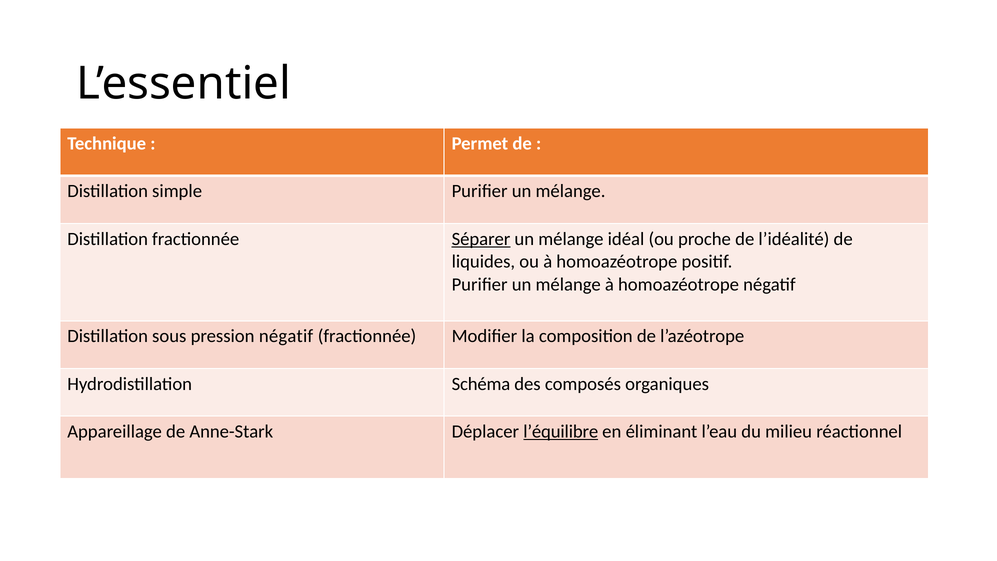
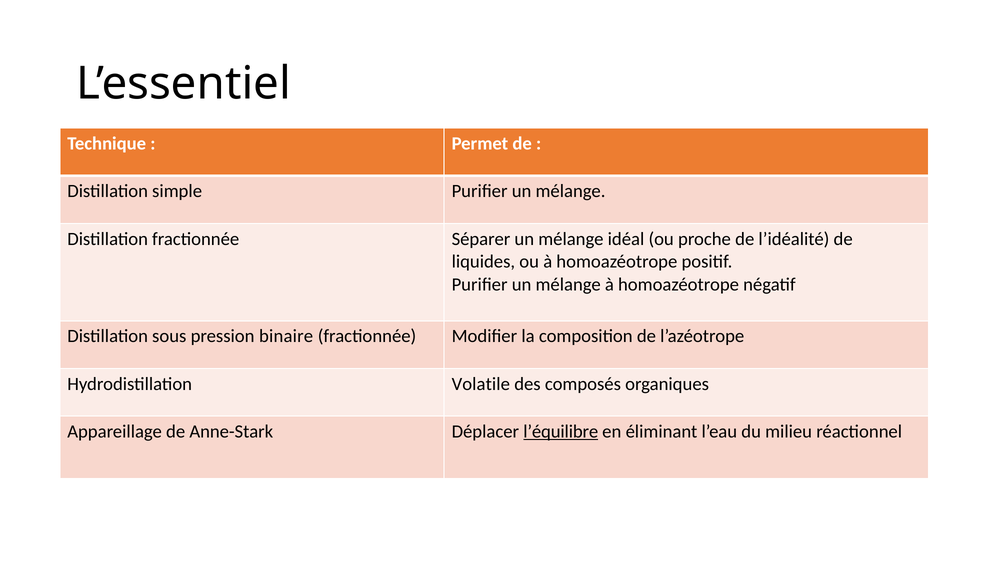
Séparer underline: present -> none (481, 239)
pression négatif: négatif -> binaire (286, 336)
Schéma: Schéma -> Volatile (481, 384)
